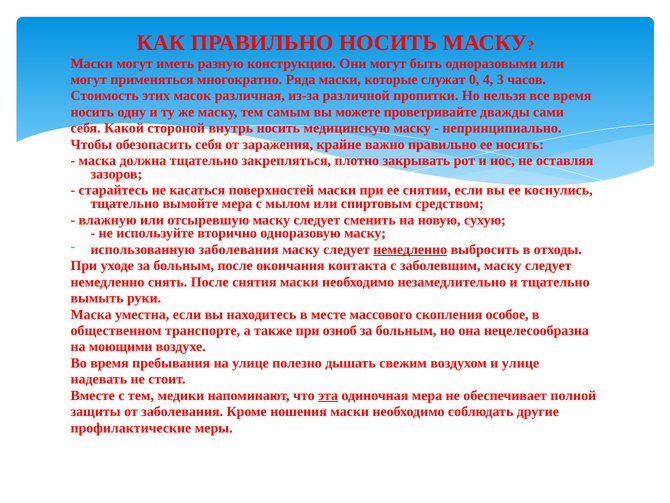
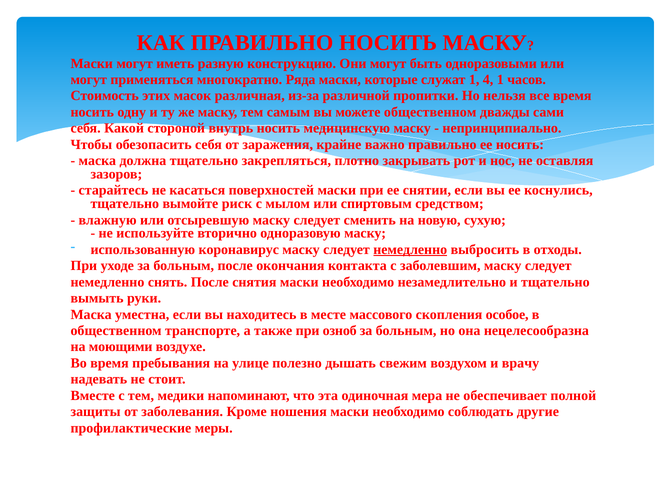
служат 0: 0 -> 1 (474, 80)
4 3: 3 -> 1 (500, 80)
можете проветривайте: проветривайте -> общественном (430, 112)
вымойте мера: мера -> риск (237, 204)
использованную заболевания: заболевания -> коронавирус (239, 249)
и улице: улице -> врачу (521, 363)
эта underline: present -> none (328, 395)
